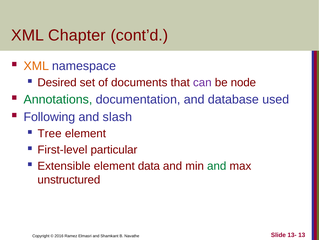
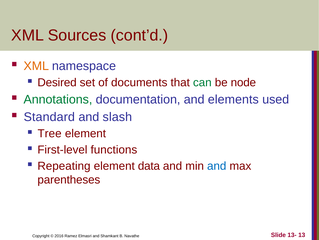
Chapter: Chapter -> Sources (77, 35)
can colour: purple -> green (202, 82)
database: database -> elements (233, 99)
Following: Following -> Standard (49, 117)
particular: particular -> functions (114, 149)
Extensible: Extensible -> Repeating (64, 165)
and colour: green -> blue (217, 165)
unstructured: unstructured -> parentheses (69, 179)
